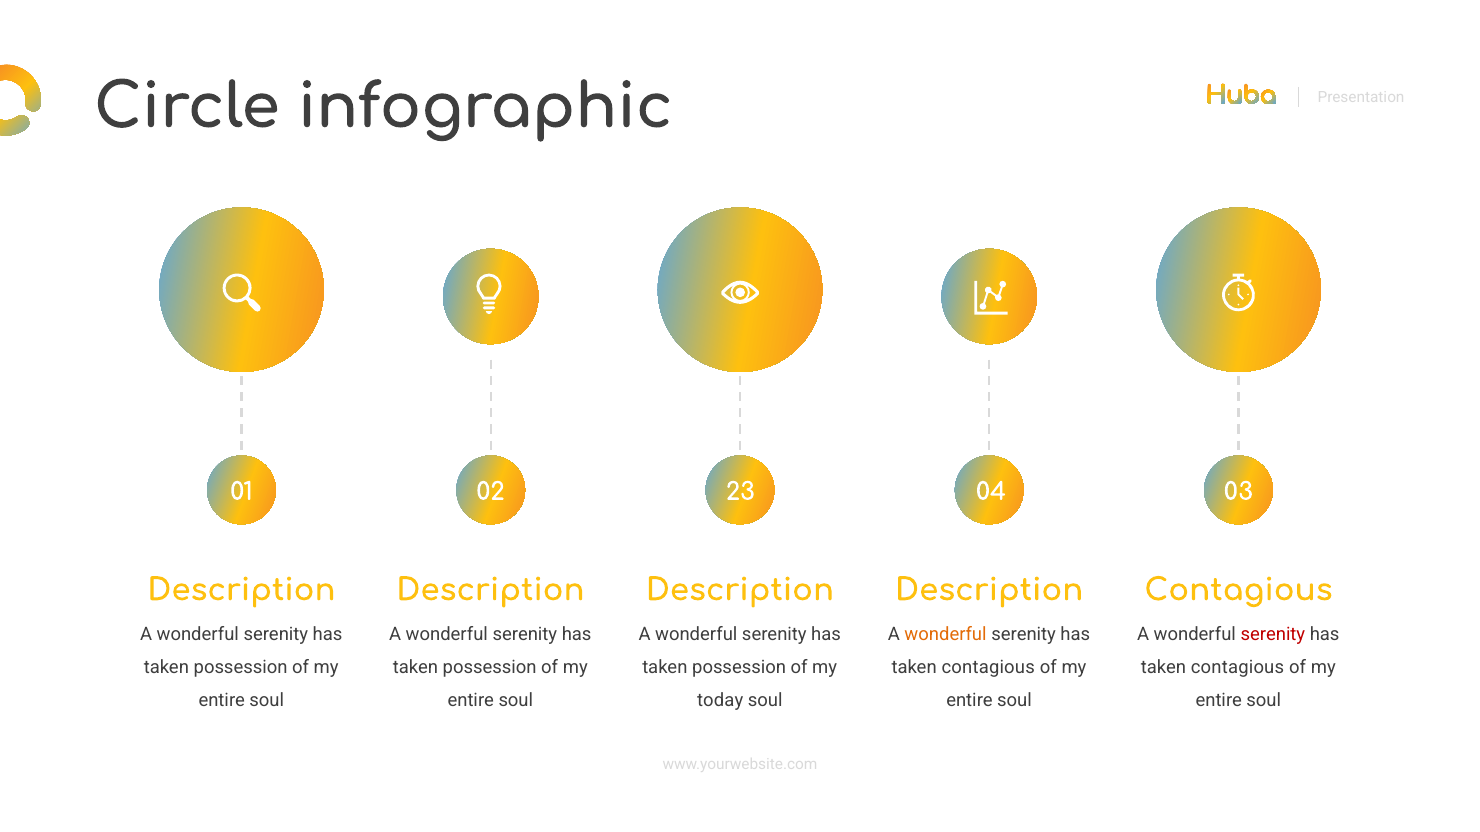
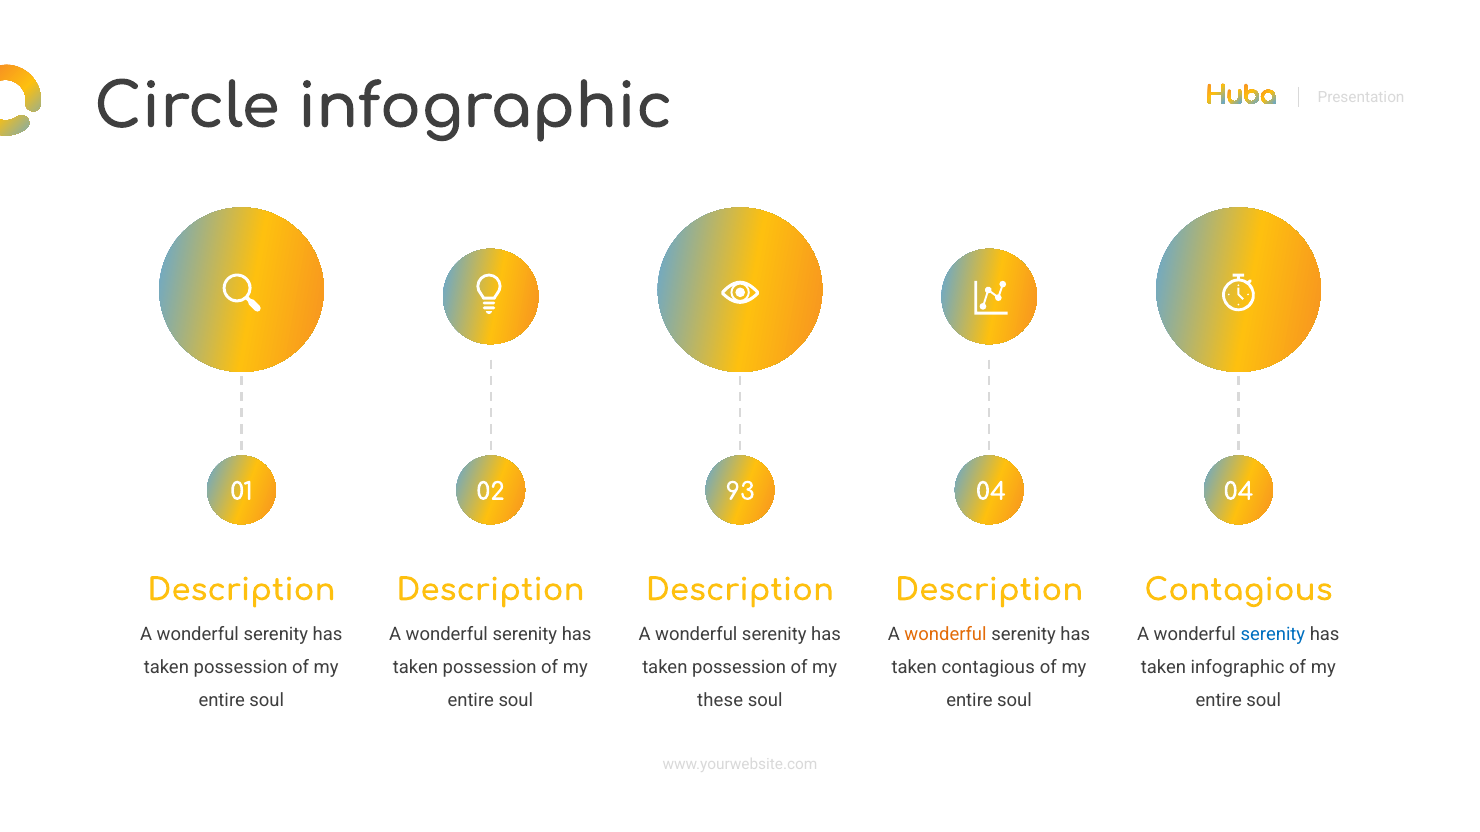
23: 23 -> 93 (740, 492)
04 03: 03 -> 04 (1239, 492)
serenity colour: red -> blue (1273, 635)
contagious: contagious -> infographic (1238, 668)
today: today -> these (720, 701)
